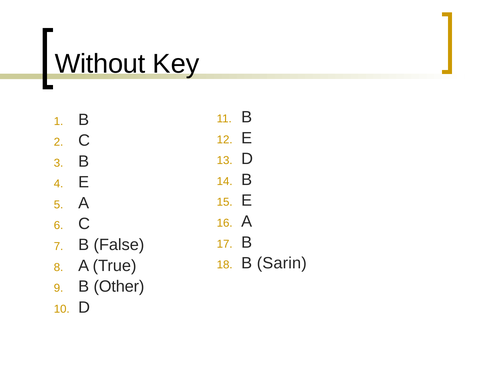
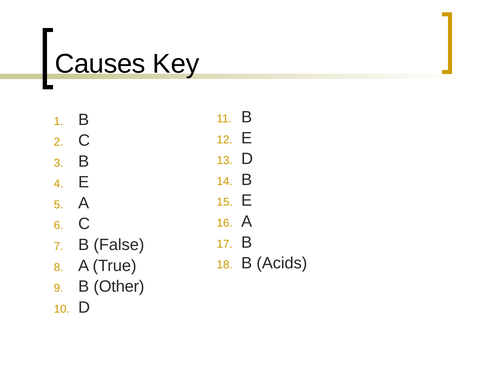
Without: Without -> Causes (100, 64)
Sarin: Sarin -> Acids (282, 263)
